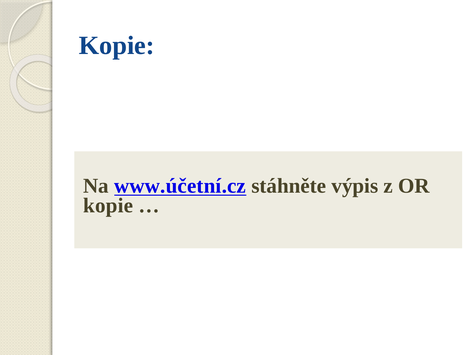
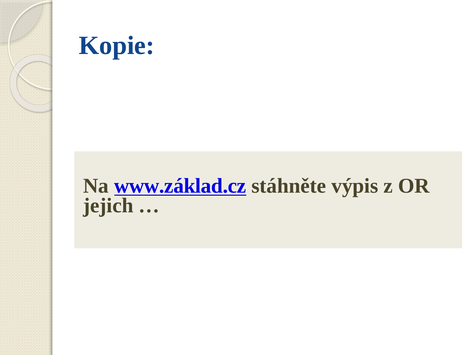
www.účetní.cz: www.účetní.cz -> www.základ.cz (180, 186)
kopie: kopie -> jejich (108, 206)
